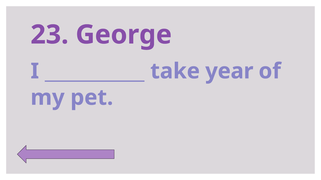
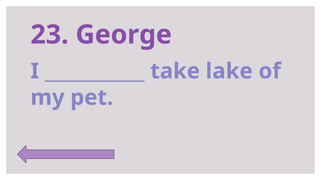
year: year -> lake (229, 71)
